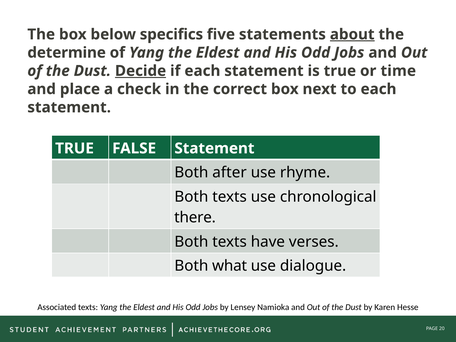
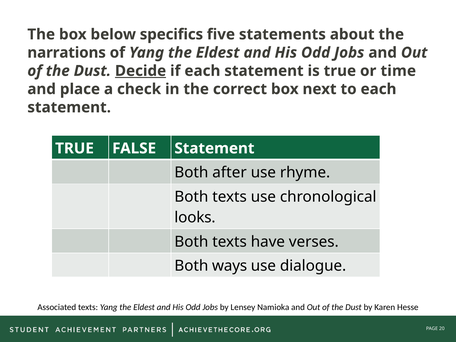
about underline: present -> none (352, 34)
determine: determine -> narrations (67, 53)
there: there -> looks (195, 218)
what: what -> ways (230, 266)
